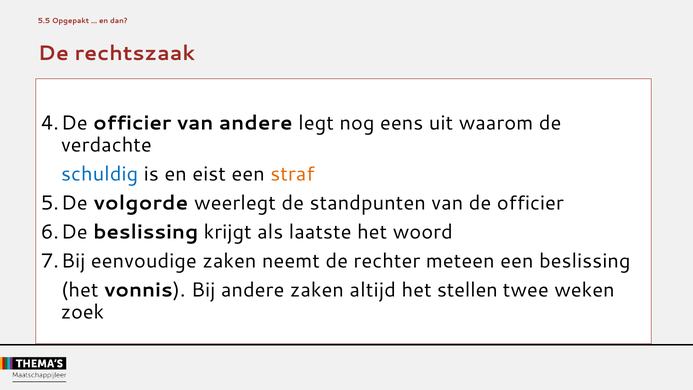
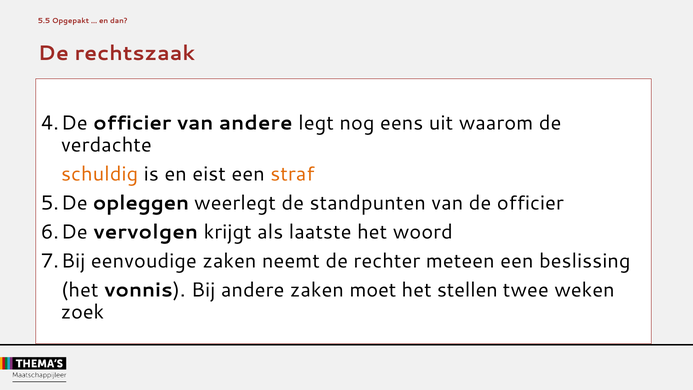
schuldig colour: blue -> orange (100, 174)
volgorde: volgorde -> opleggen (141, 203)
beslissing: beslissing -> vervolgen (146, 232)
altijd: altijd -> moet (373, 290)
